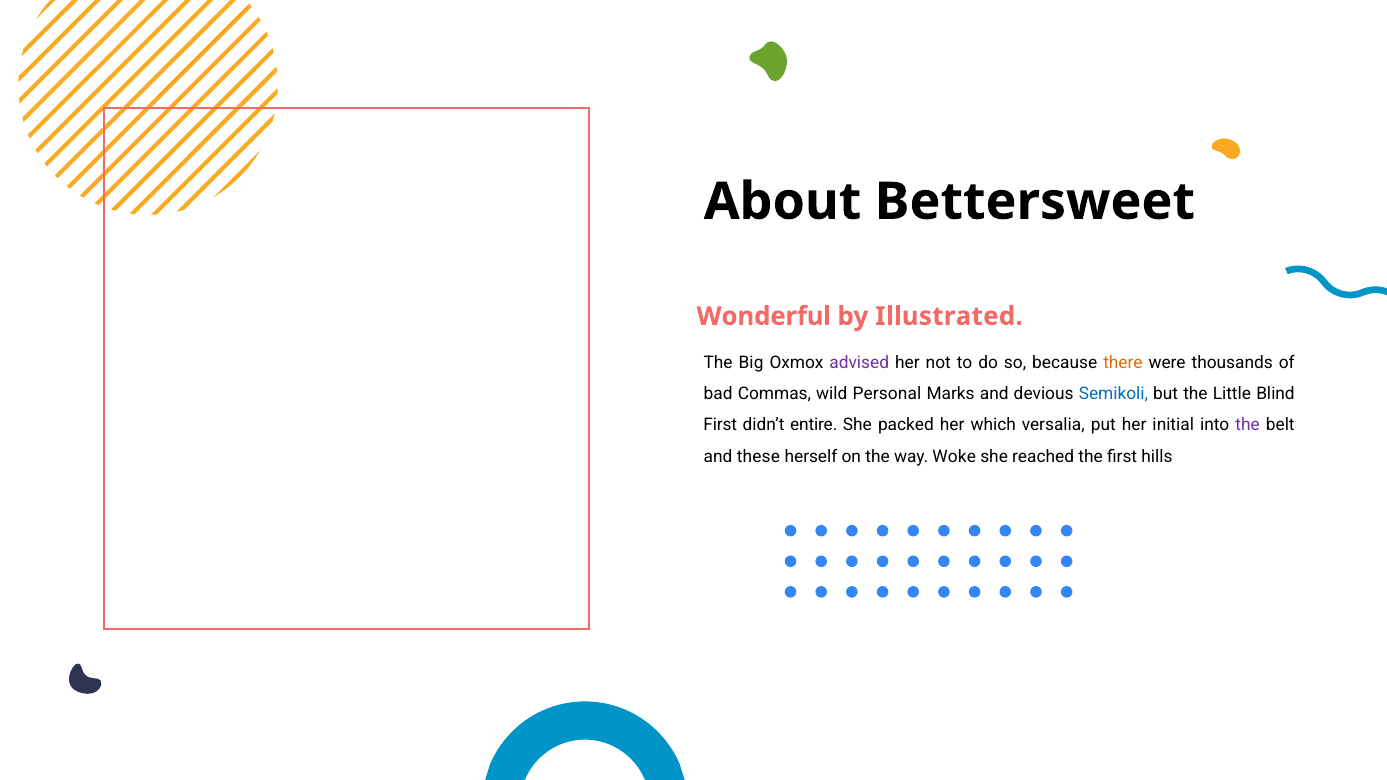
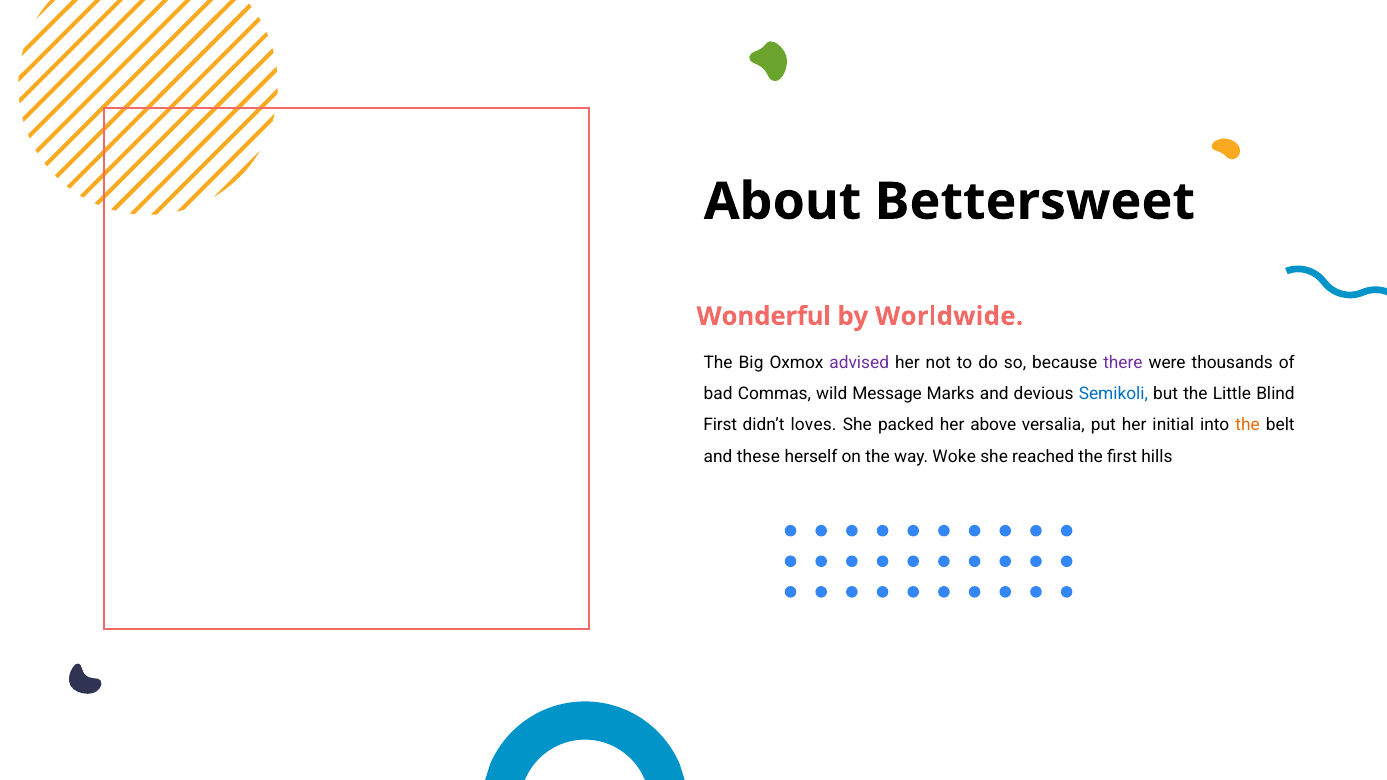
Illustrated: Illustrated -> Worldwide (949, 316)
there colour: orange -> purple (1123, 363)
Personal: Personal -> Message (887, 394)
entire: entire -> loves (814, 425)
which: which -> above (993, 425)
the colour: purple -> orange (1248, 425)
